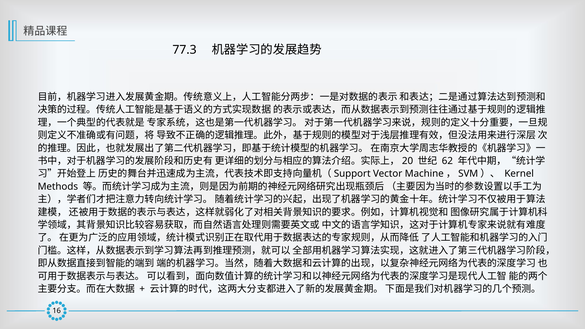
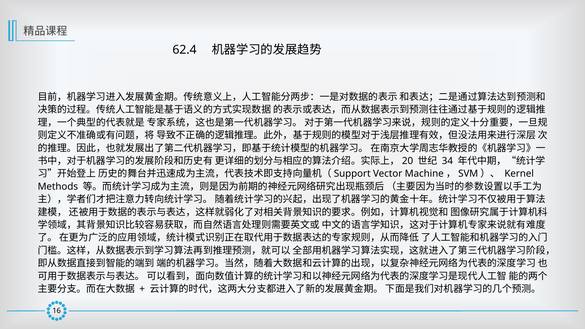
77.3: 77.3 -> 62.4 (185, 50)
62: 62 -> 34 (447, 161)
